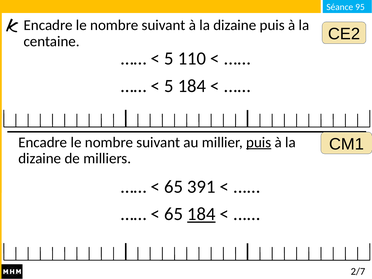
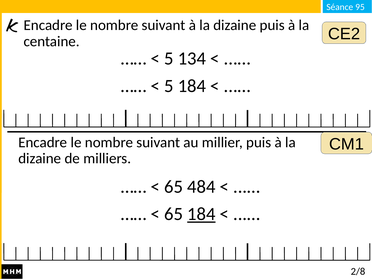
110: 110 -> 134 (192, 58)
puis underline: present -> none (259, 142)
391: 391 -> 484 (201, 187)
2/7: 2/7 -> 2/8 (358, 271)
